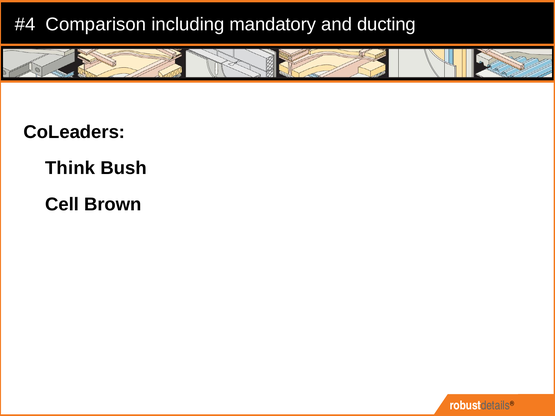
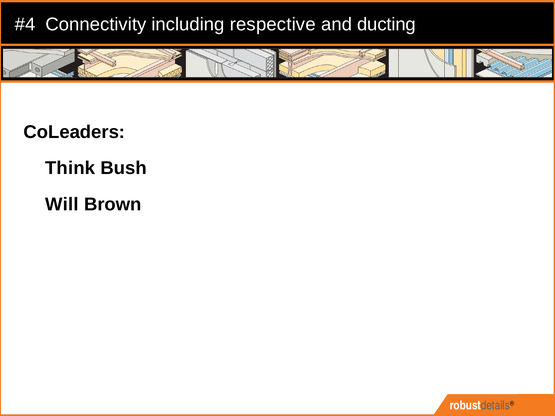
Comparison: Comparison -> Connectivity (96, 24)
mandatory: mandatory -> respective (273, 24)
Cell: Cell -> Will (62, 204)
